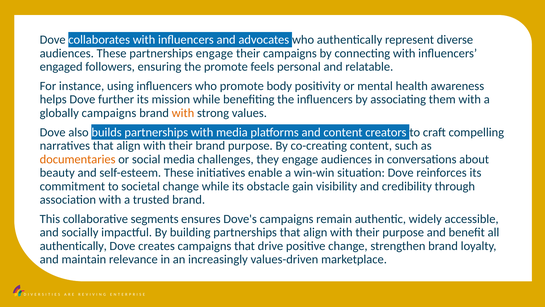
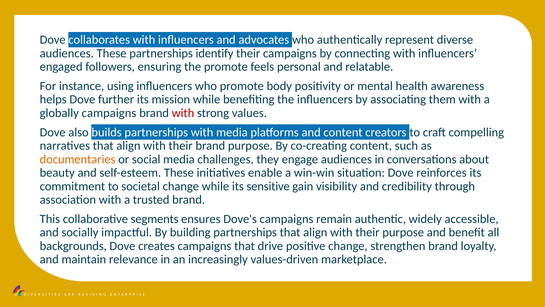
partnerships engage: engage -> identify (215, 53)
with colour: orange -> red (183, 113)
obstacle: obstacle -> sensitive (268, 186)
authentically: authentically -> backgrounds (73, 246)
